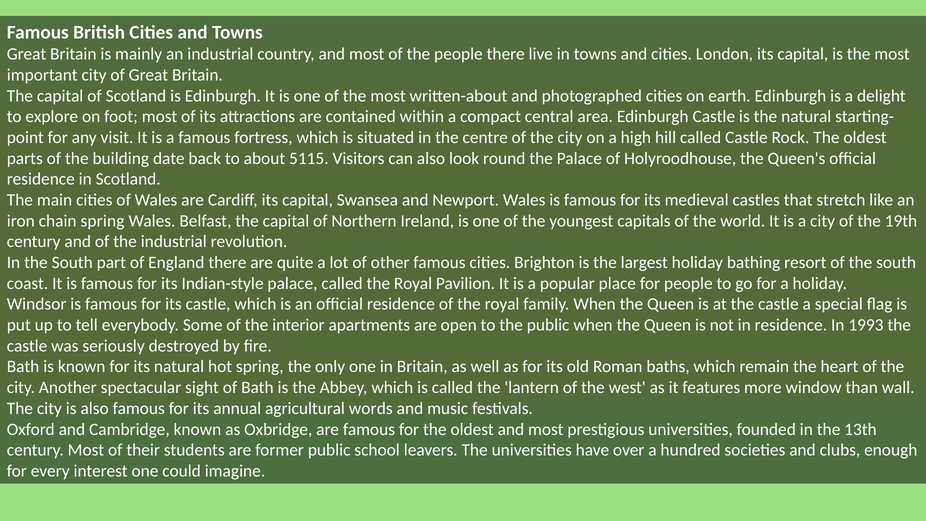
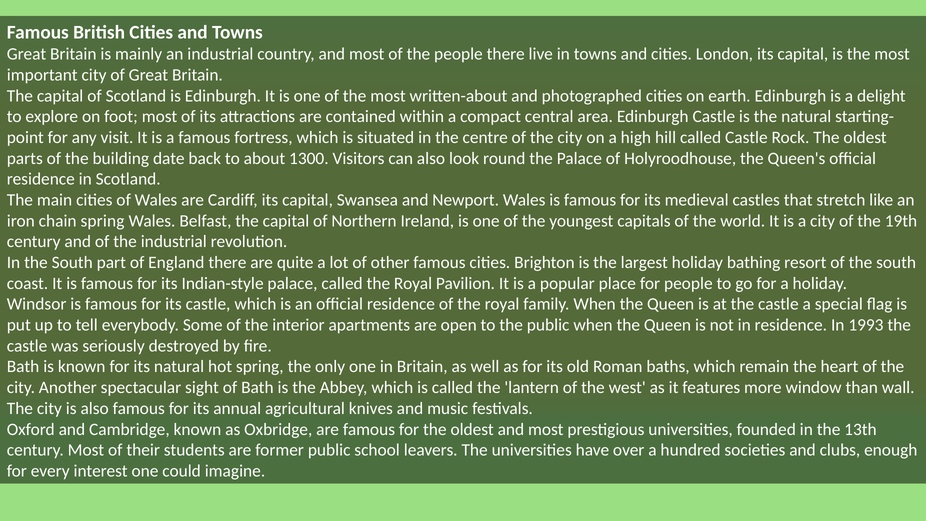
5115: 5115 -> 1300 (309, 158)
words: words -> knives (371, 408)
